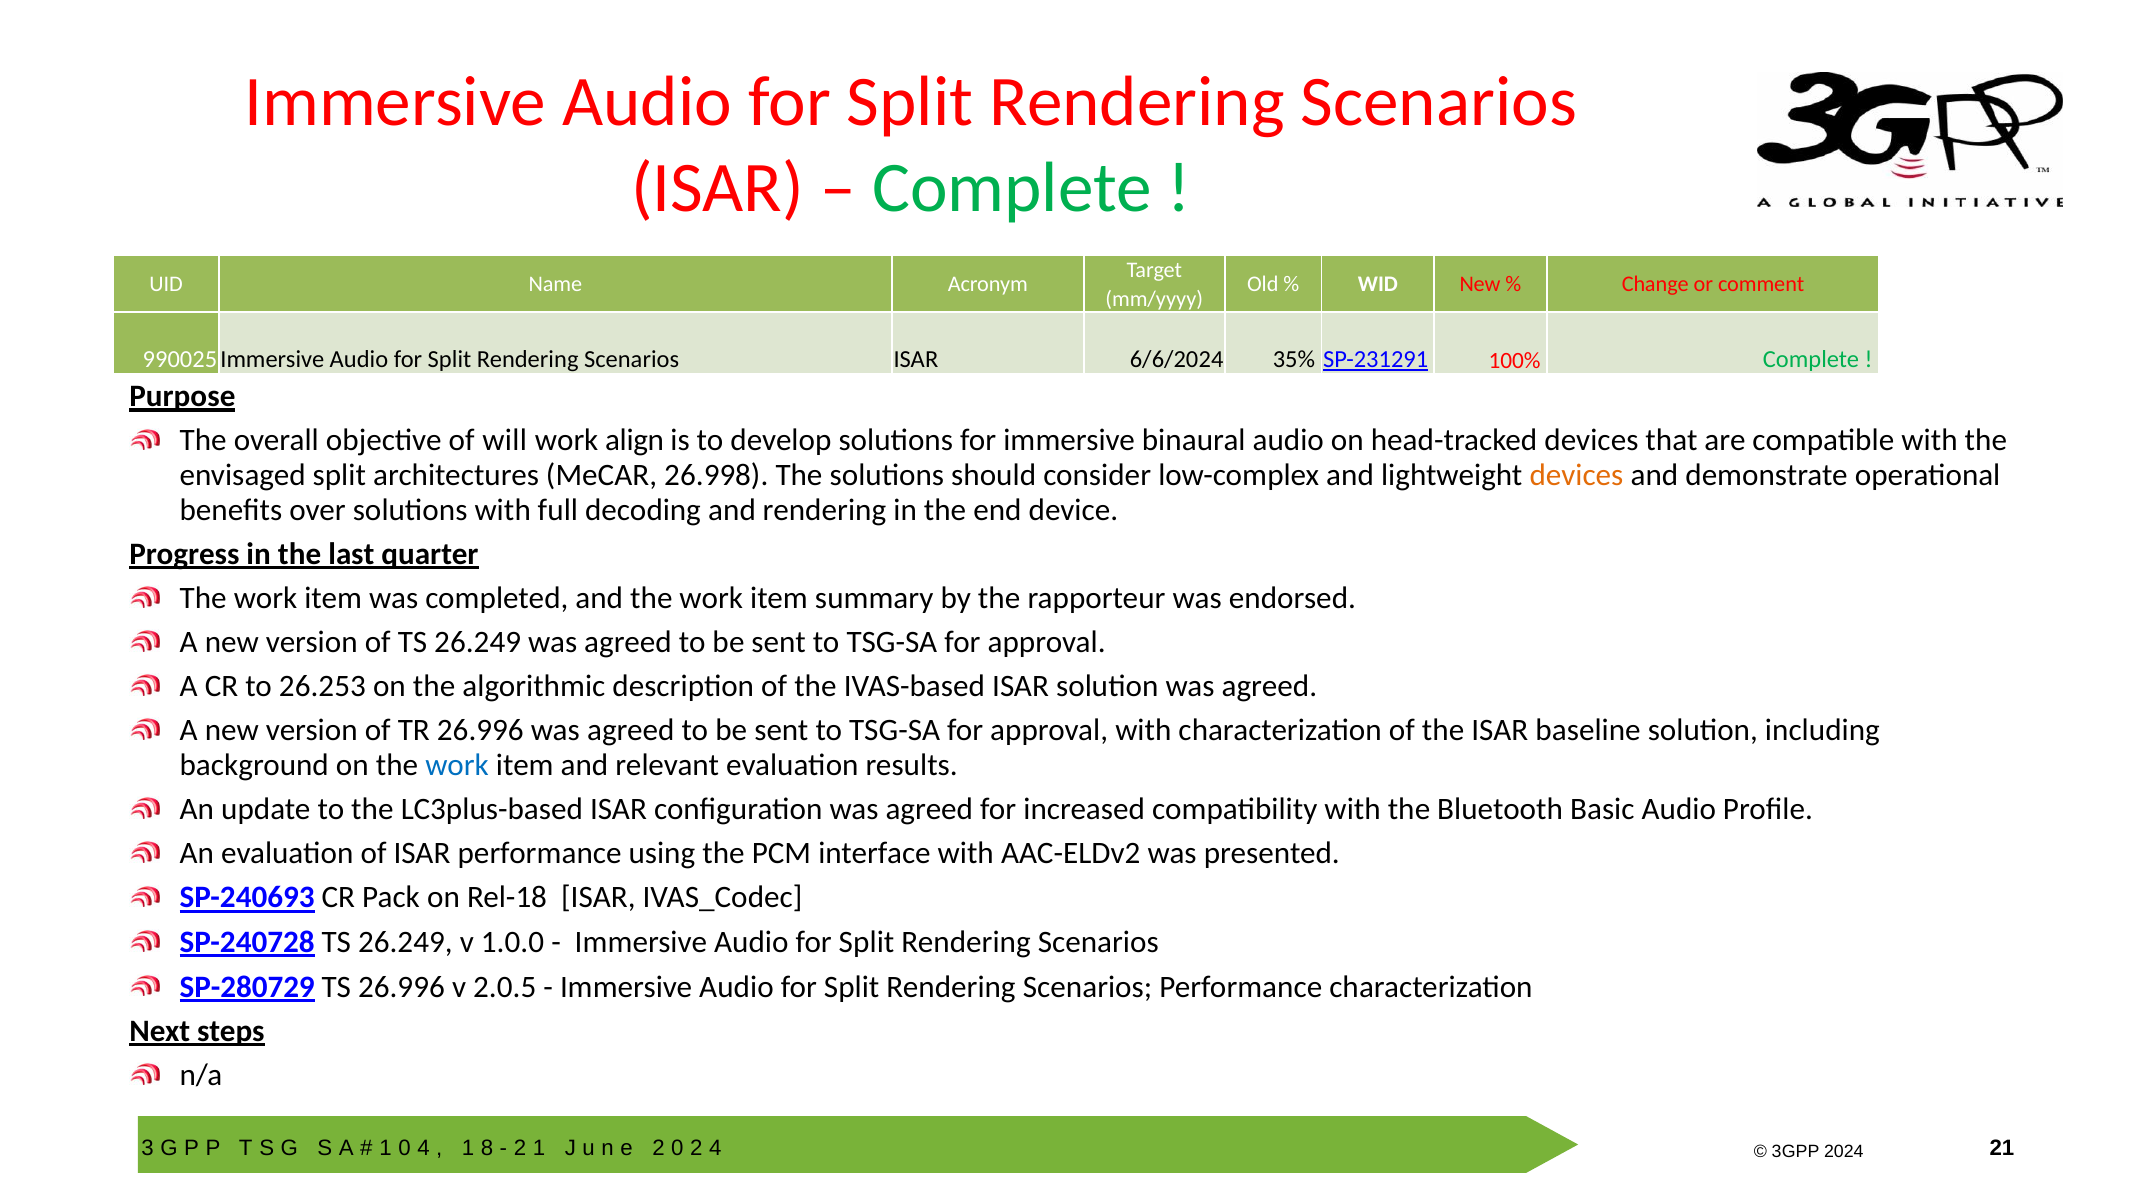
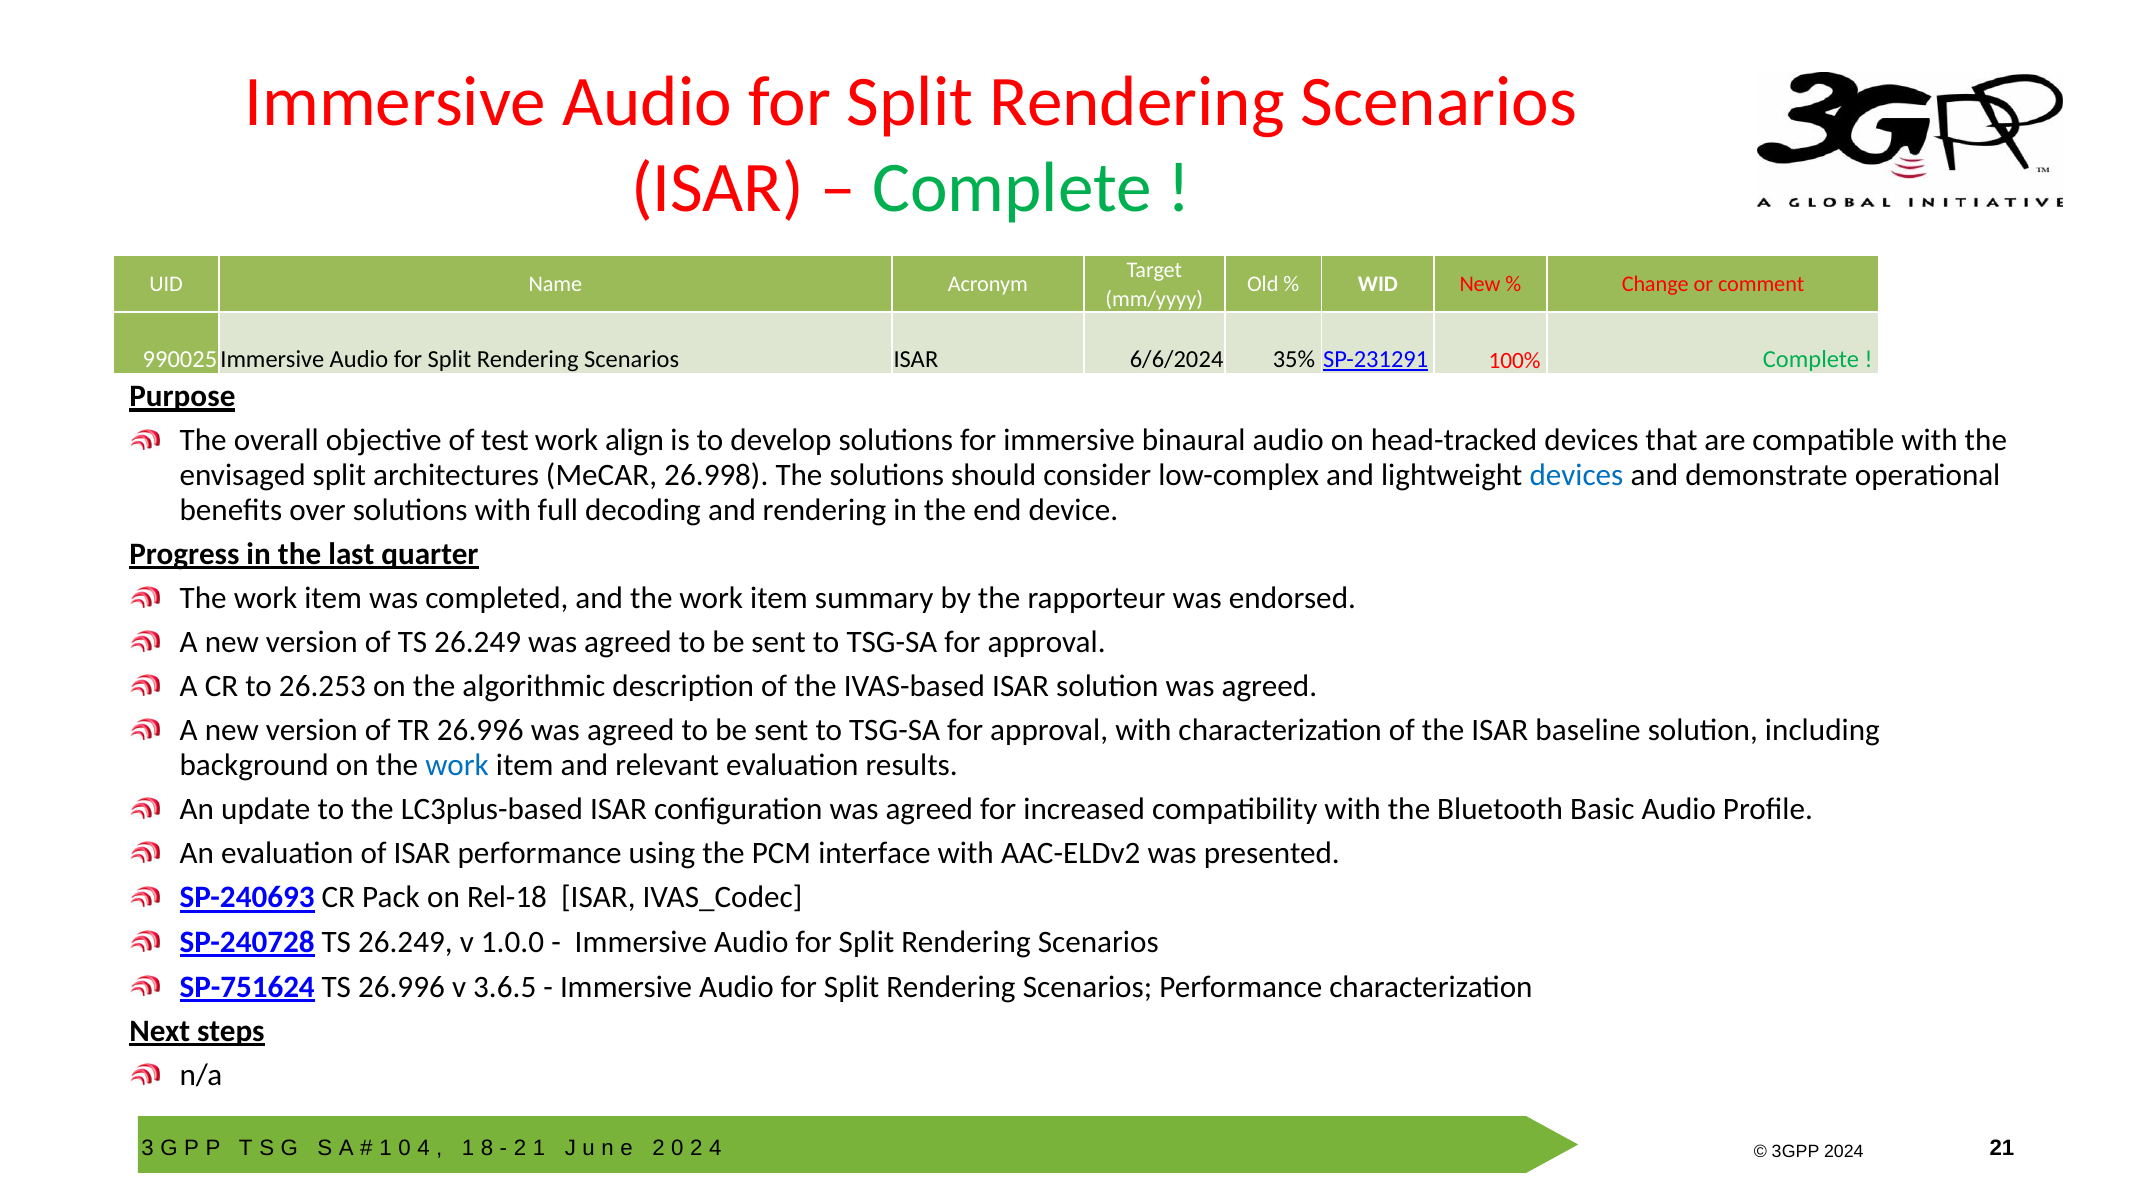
will: will -> test (505, 440)
devices colour: orange -> blue (1576, 475)
SP-280729: SP-280729 -> SP-751624 (247, 987)
2.0.5: 2.0.5 -> 3.6.5 (505, 987)
